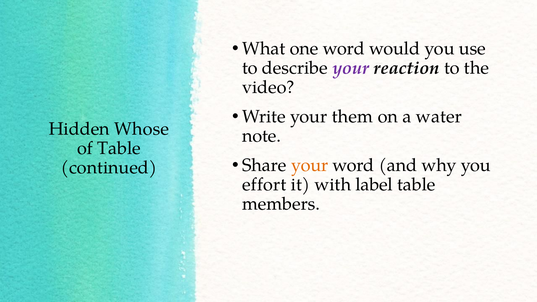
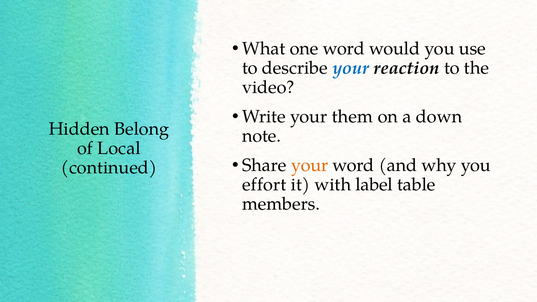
your colour: purple -> blue (351, 68)
water: water -> down (439, 117)
Whose: Whose -> Belong (142, 129)
of Table: Table -> Local (119, 148)
